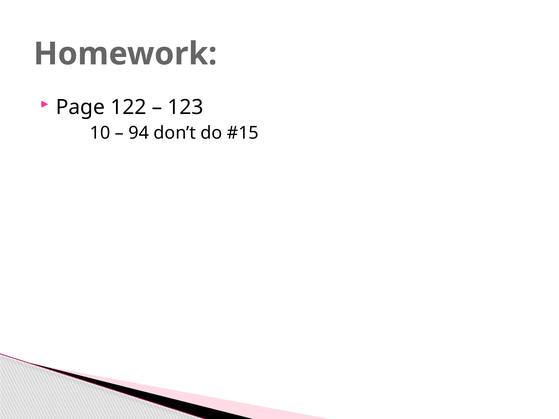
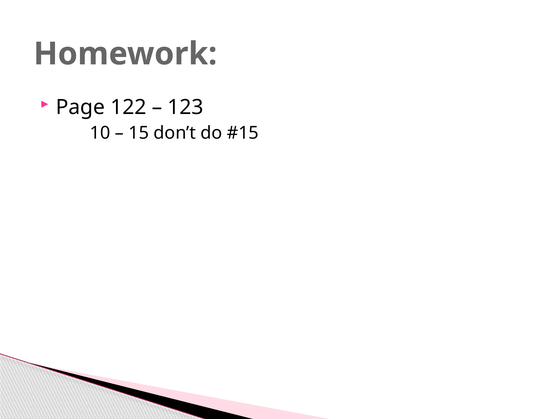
94: 94 -> 15 (139, 133)
